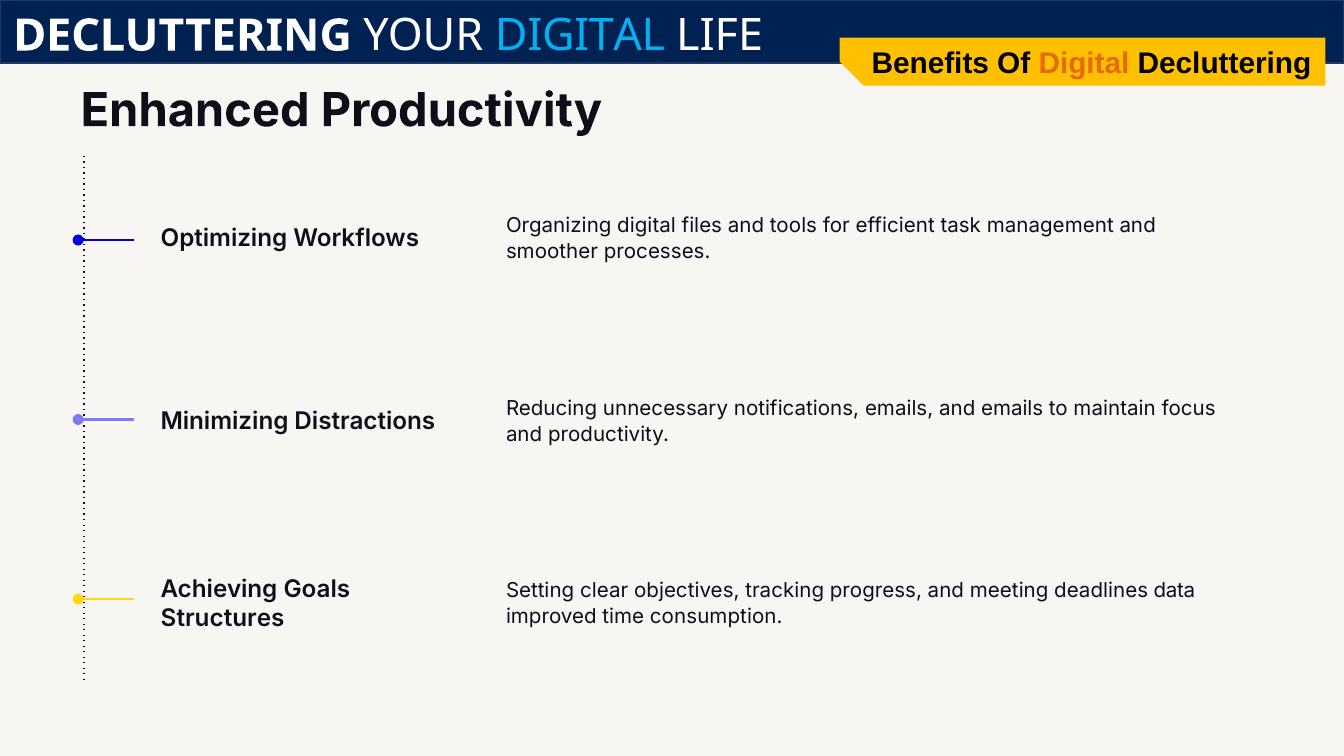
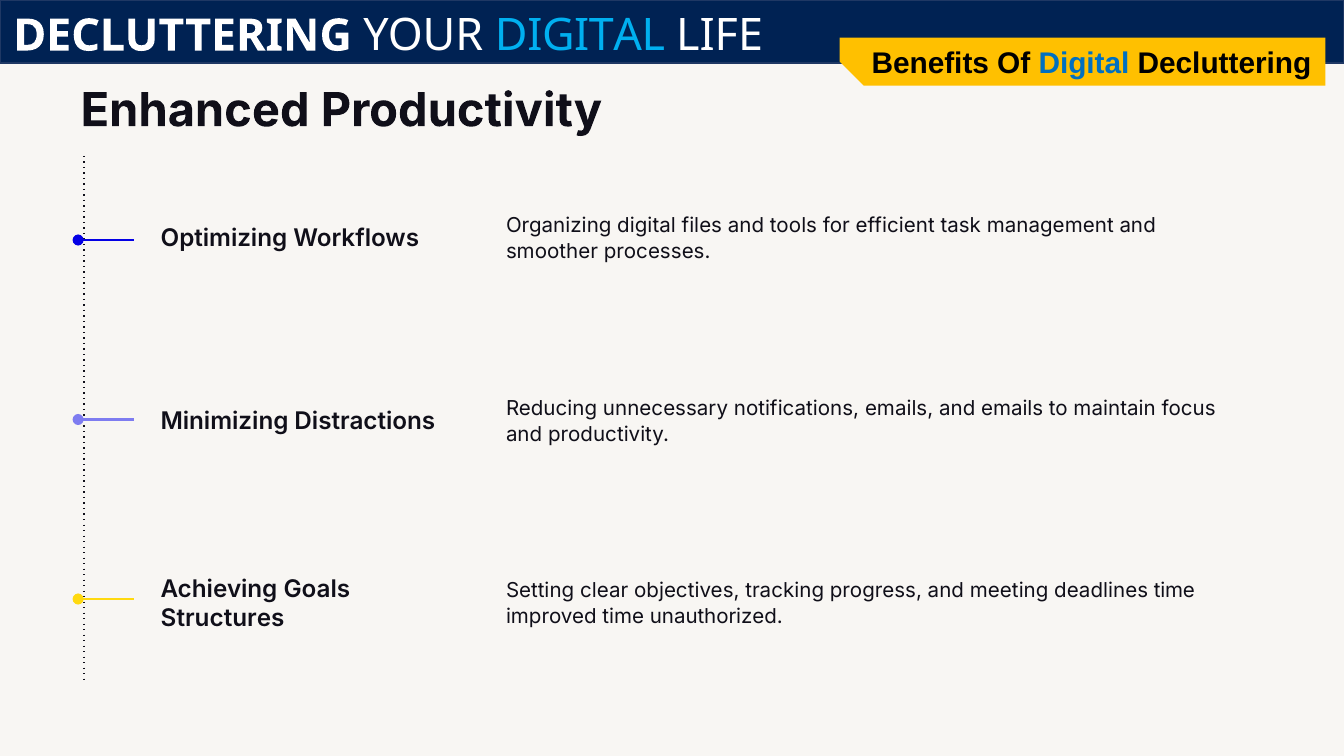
Digital colour: orange -> blue (1084, 63)
deadlines data: data -> time (1174, 591)
consumption: consumption -> unauthorized (716, 617)
